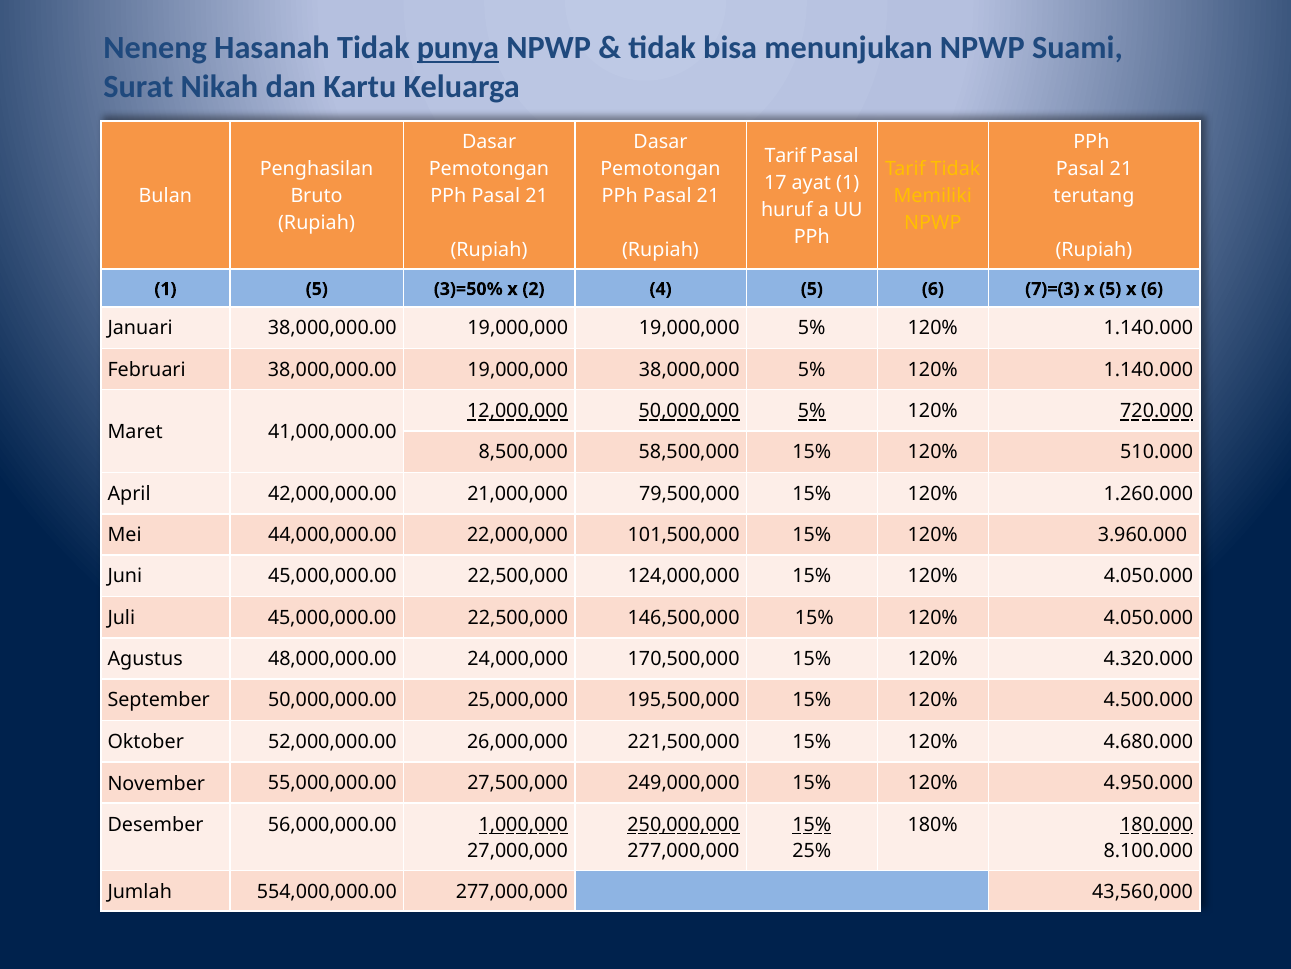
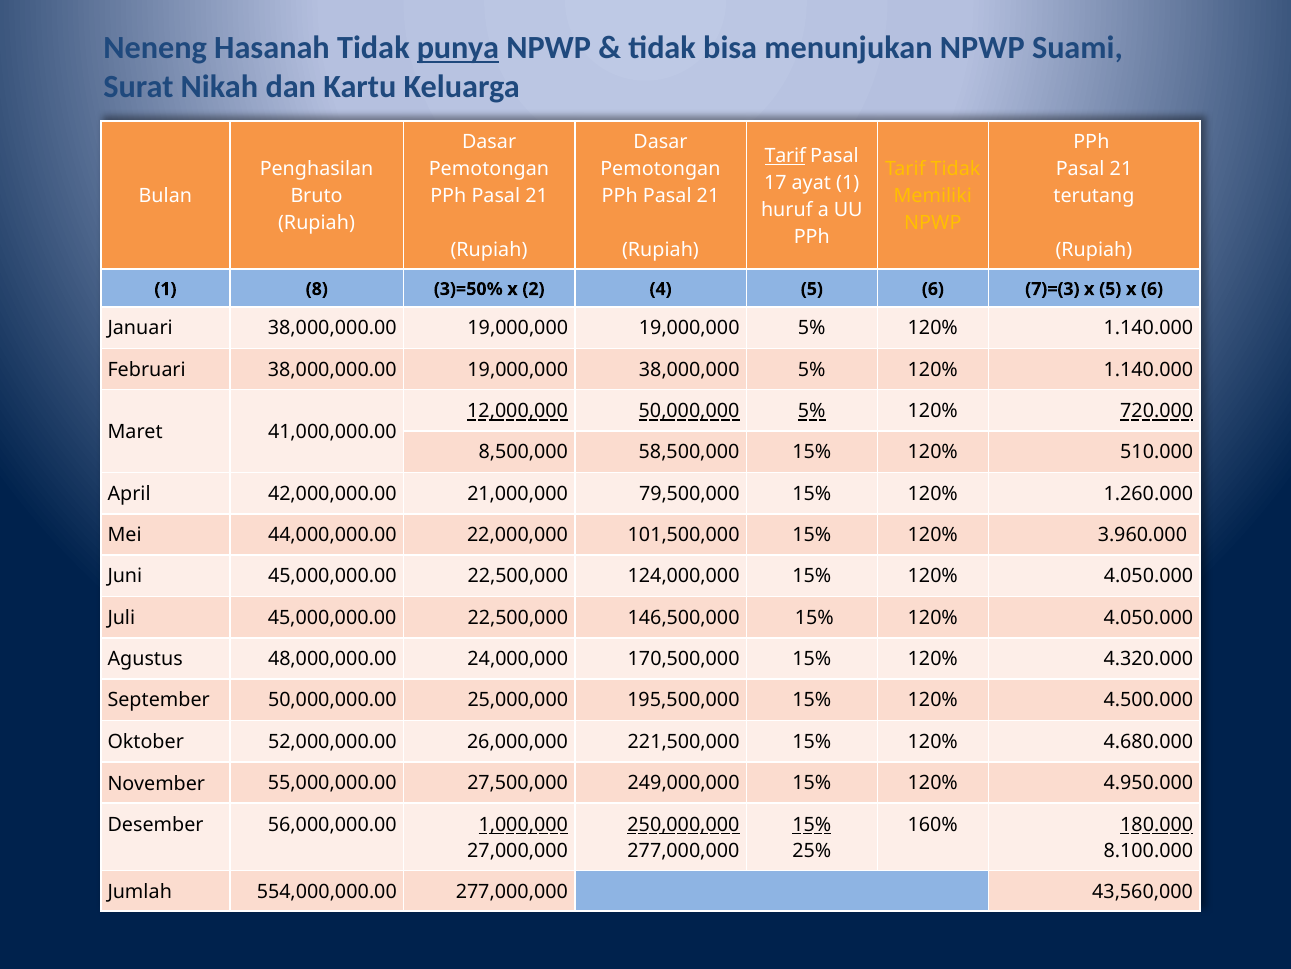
Tarif underline: none -> present (785, 156)
1 5: 5 -> 8 (317, 289)
180%: 180% -> 160% (933, 824)
